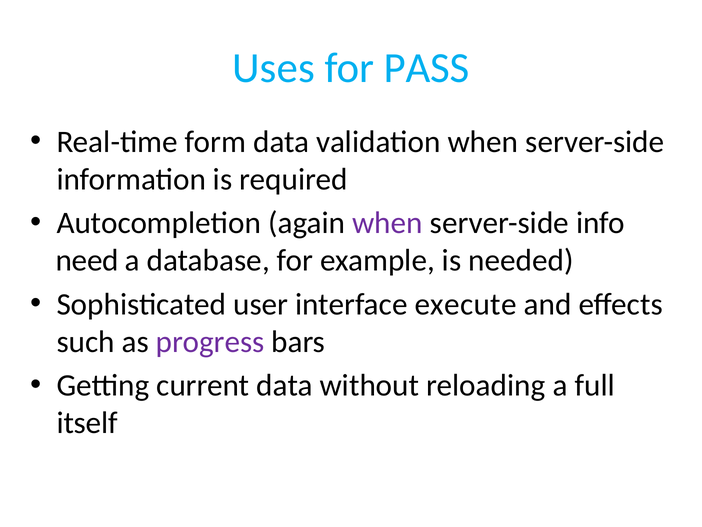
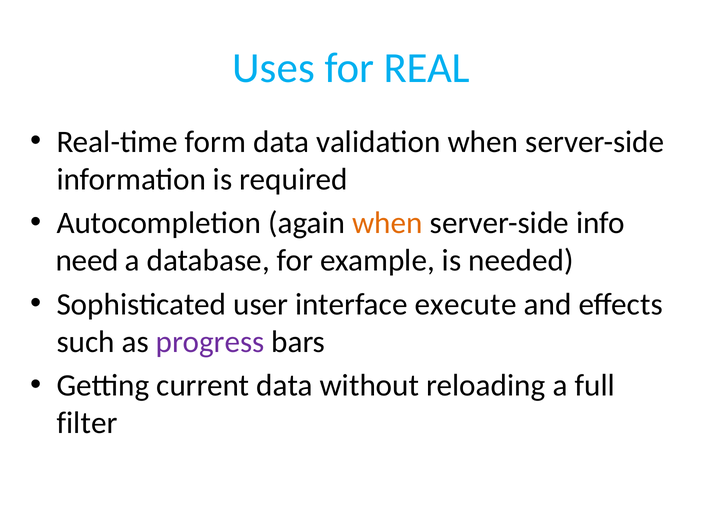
PASS: PASS -> REAL (427, 68)
when colour: purple -> orange (387, 223)
itself: itself -> filter (87, 423)
